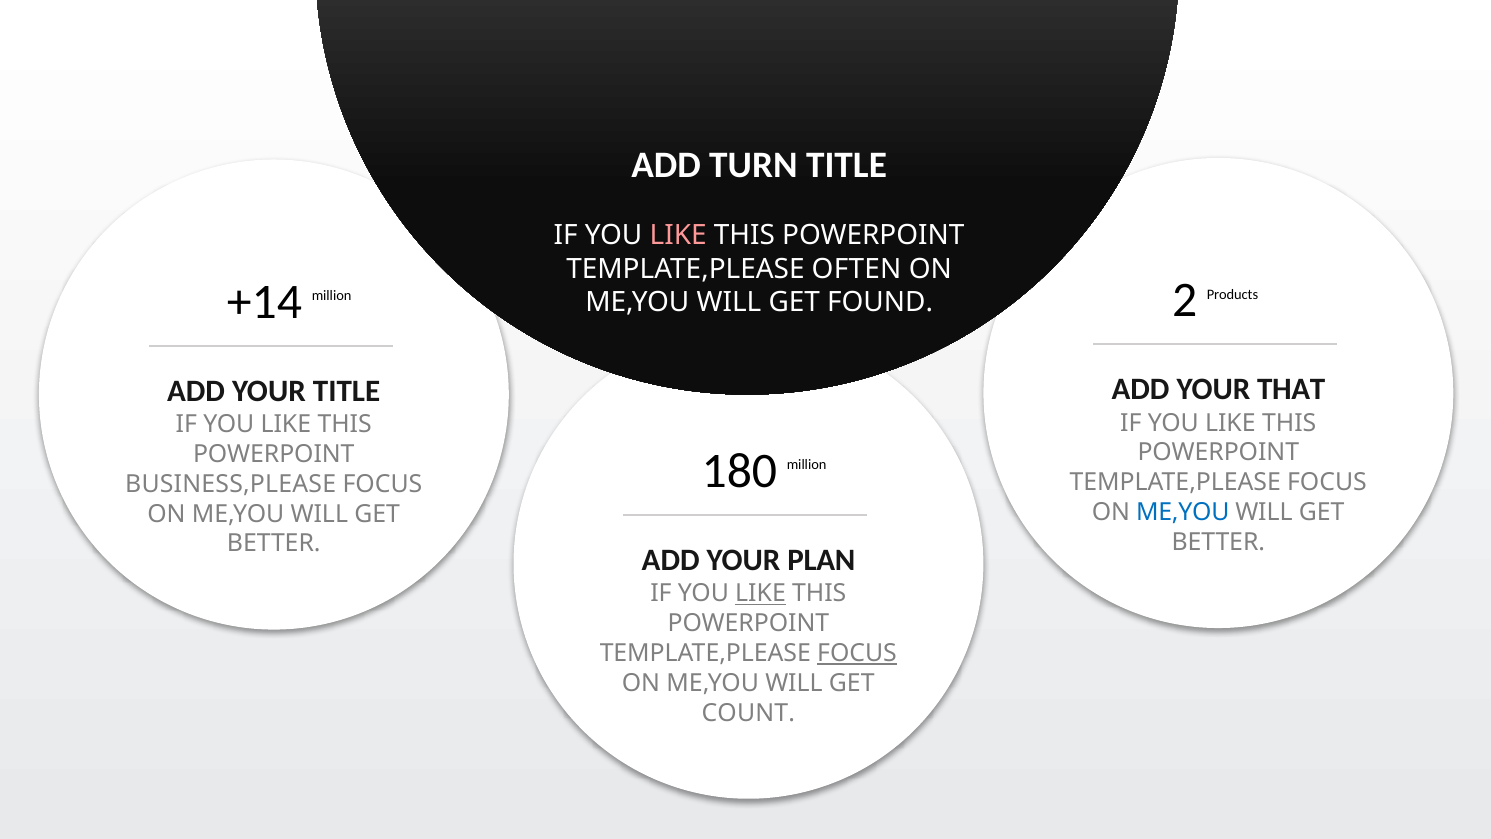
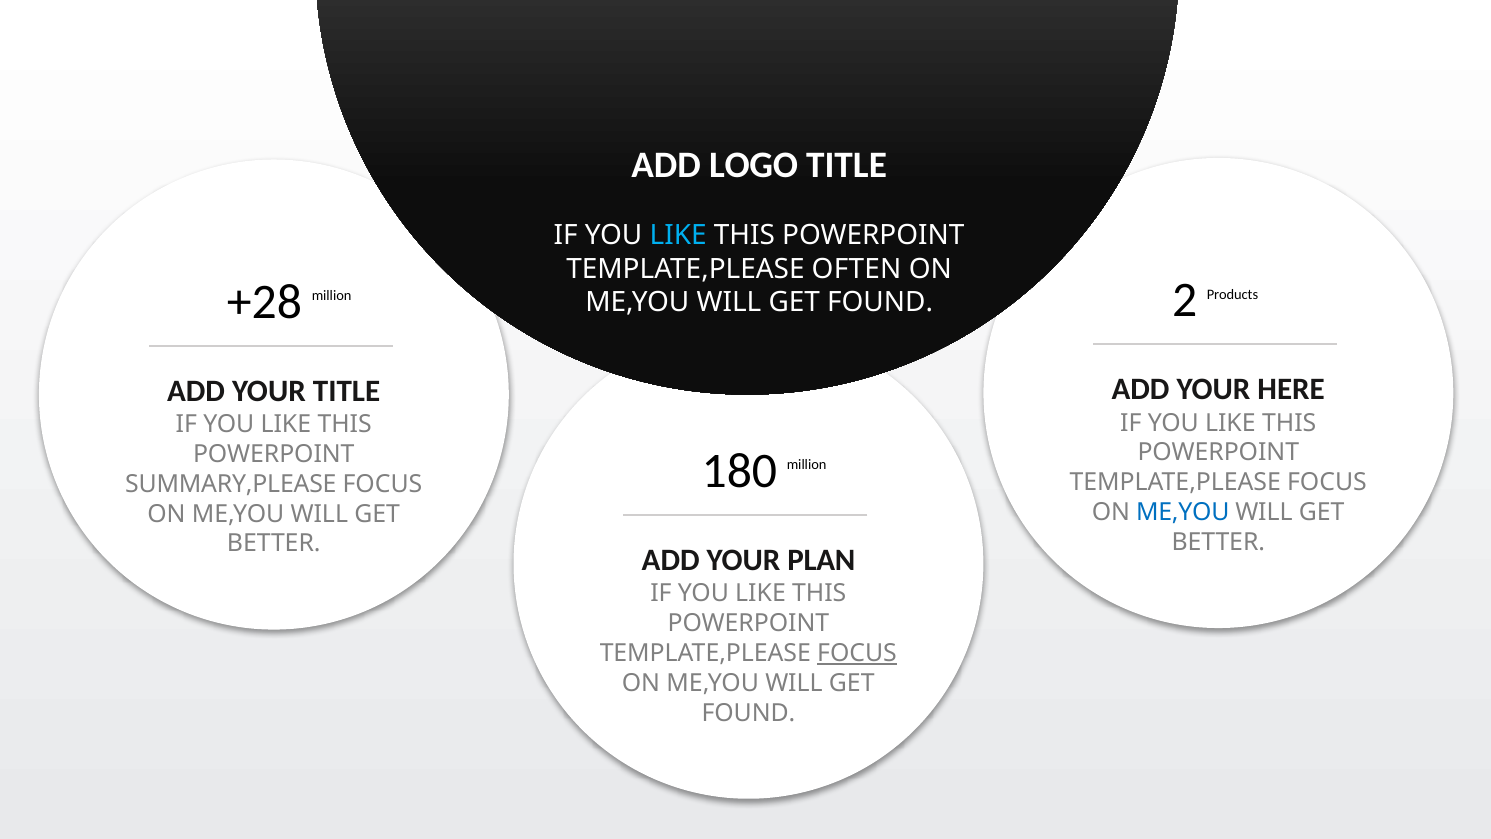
TURN: TURN -> LOGO (754, 165)
LIKE colour: pink -> light blue (678, 235)
+14: +14 -> +28 (265, 302)
THAT: THAT -> HERE (1291, 390)
BUSINESS,PLEASE: BUSINESS,PLEASE -> SUMMARY,PLEASE (231, 484)
LIKE underline: present -> none (760, 593)
COUNT: COUNT -> FOUND (748, 713)
